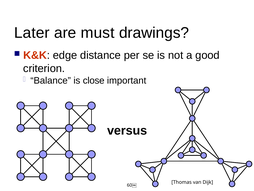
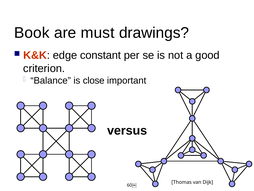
Later: Later -> Book (32, 33)
distance: distance -> constant (101, 55)
